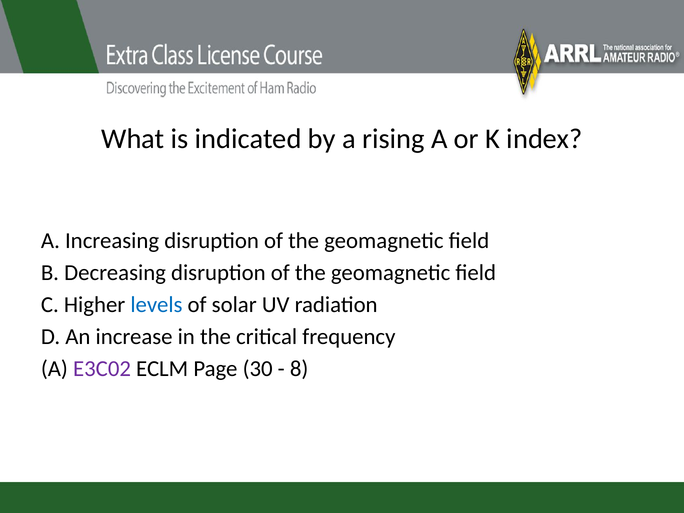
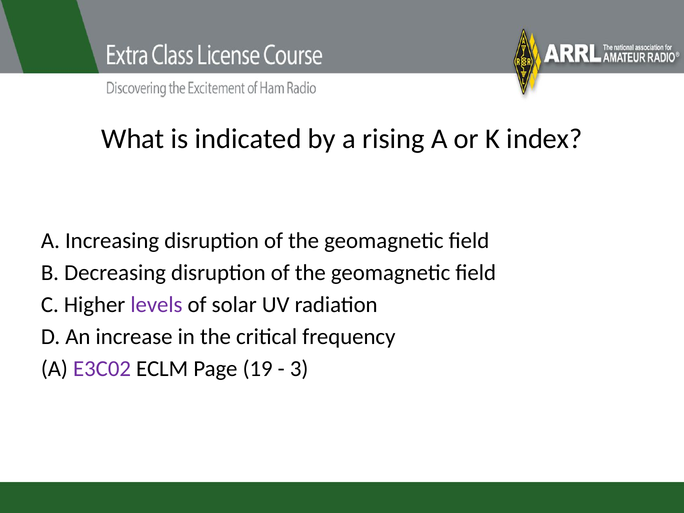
levels colour: blue -> purple (156, 305)
30: 30 -> 19 (258, 369)
8: 8 -> 3 (299, 369)
